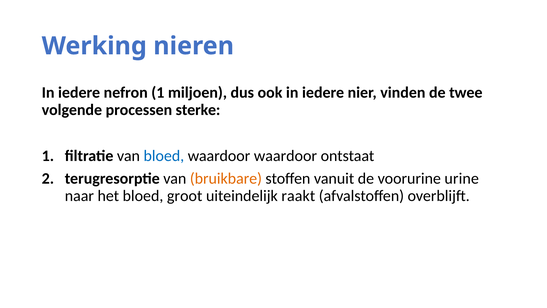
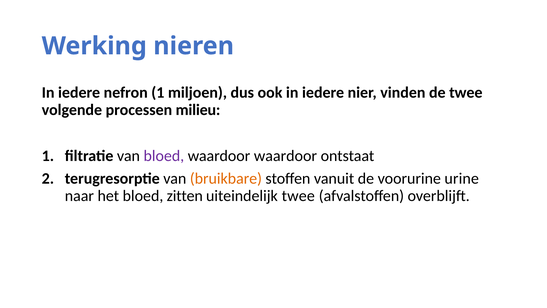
sterke: sterke -> milieu (198, 110)
bloed colour: blue -> purple (164, 156)
groot: groot -> zitten (185, 196)
uiteindelijk raakt: raakt -> twee (298, 196)
